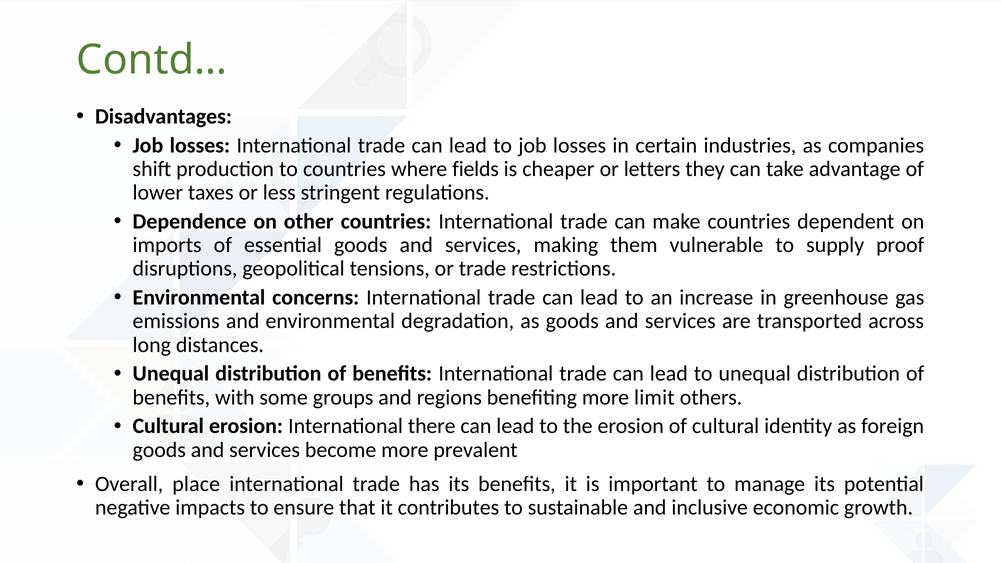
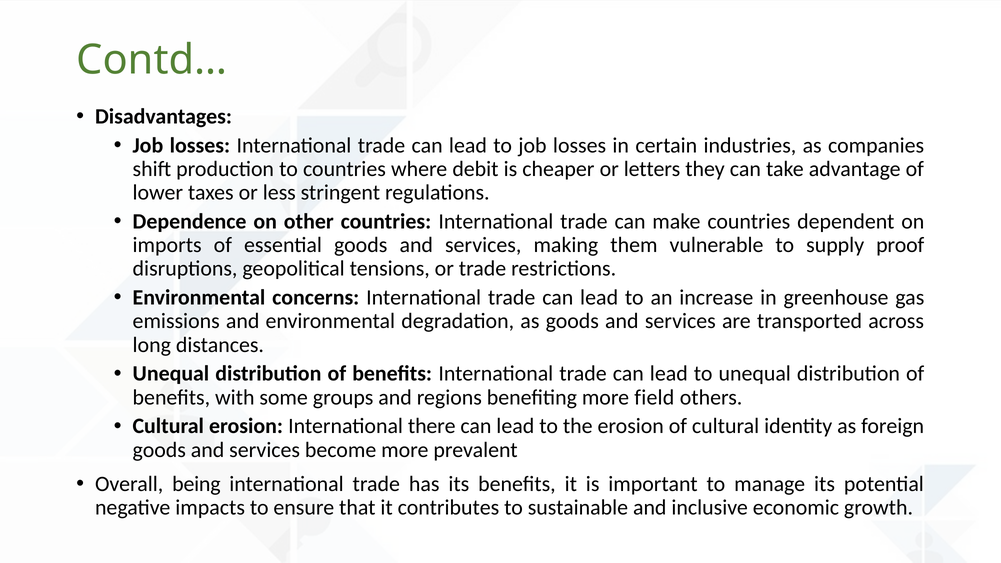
fields: fields -> debit (475, 169)
limit: limit -> field (654, 397)
place: place -> being (196, 484)
